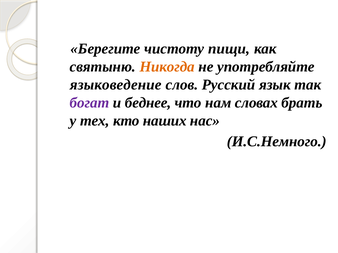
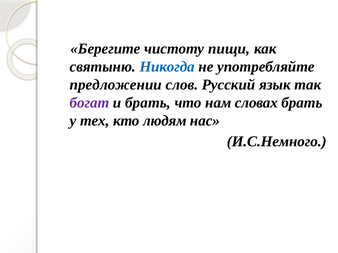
Никогда colour: orange -> blue (167, 67)
языковедение: языковедение -> предложении (116, 85)
и беднее: беднее -> брать (148, 103)
наших: наших -> людям (165, 121)
